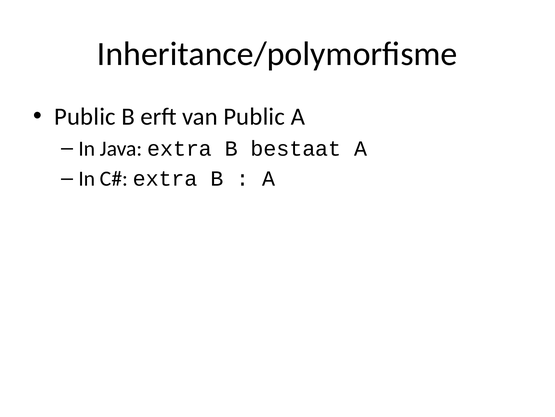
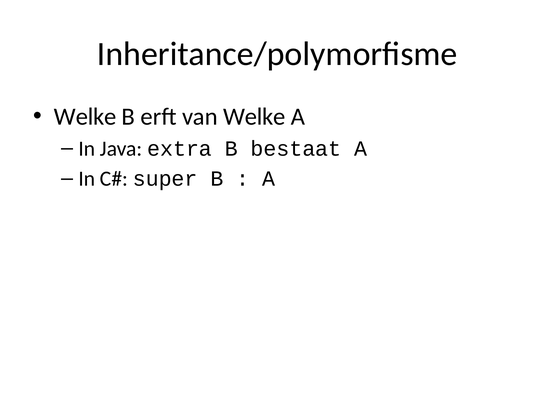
Public: Public -> Welke (85, 116)
van Public: Public -> Welke (254, 116)
extra: extra -> super (165, 179)
